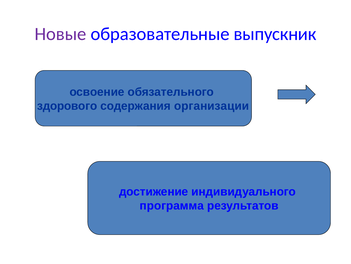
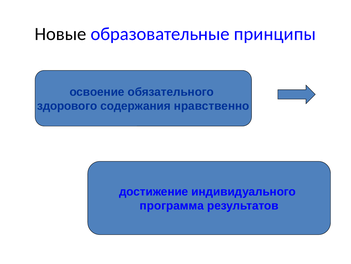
Новые colour: purple -> black (61, 34)
выпускник: выпускник -> принципы (275, 34)
организации: организации -> нравственно (212, 106)
